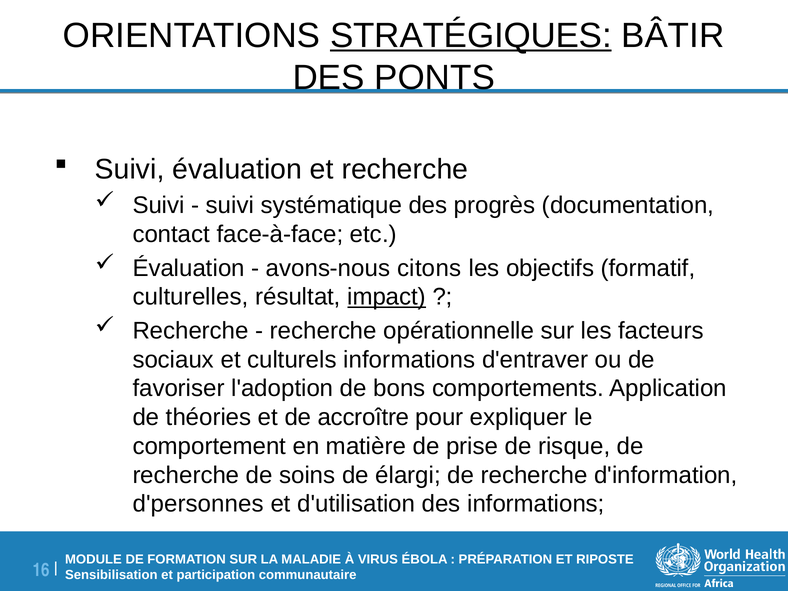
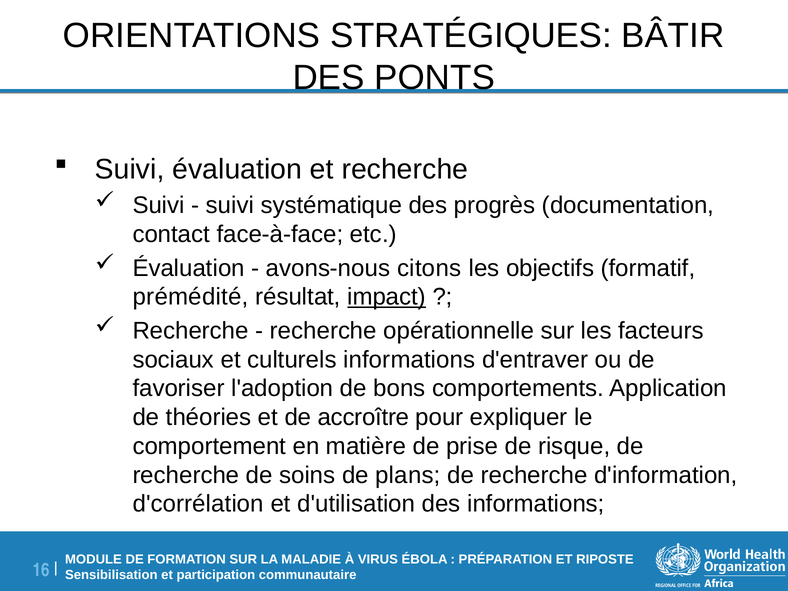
STRATÉGIQUES underline: present -> none (471, 36)
culturelles: culturelles -> prémédité (191, 297)
élargi: élargi -> plans (408, 475)
d'personnes: d'personnes -> d'corrélation (198, 504)
